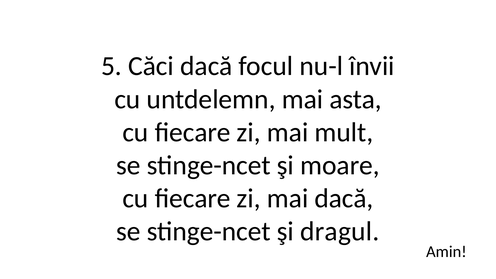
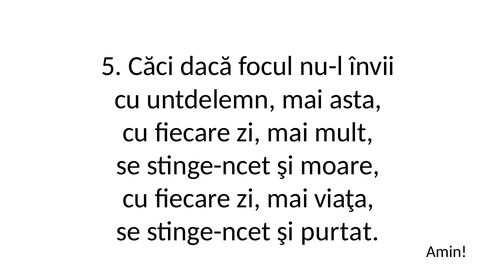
mai dacă: dacă -> viaţa (344, 198)
dragul: dragul -> purtat (340, 232)
